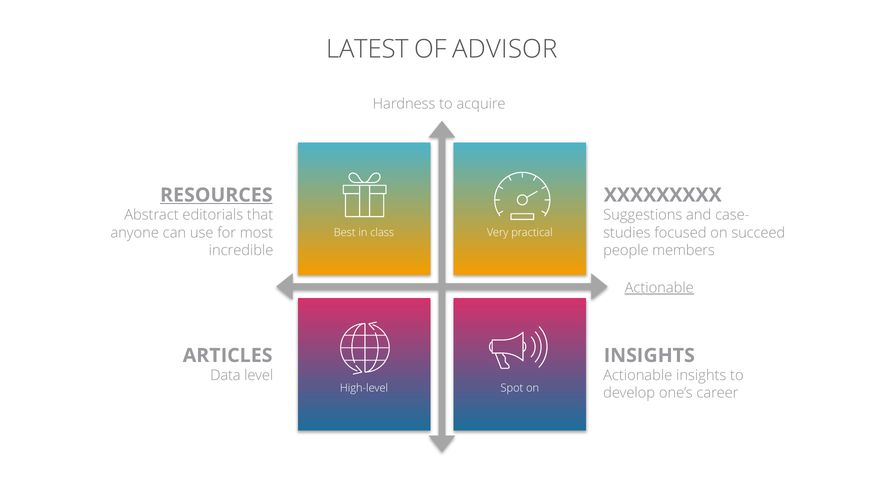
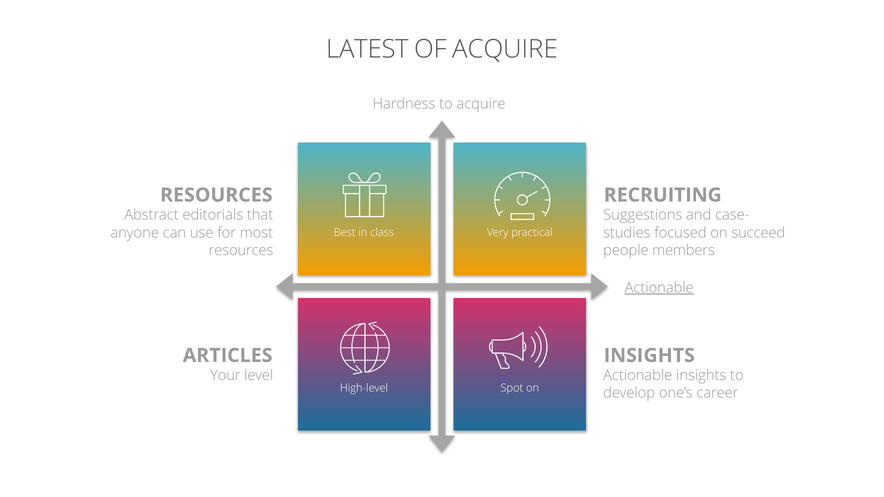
OF ADVISOR: ADVISOR -> ACQUIRE (505, 49)
RESOURCES underline: present -> none (216, 195)
XXXXXXXXX: XXXXXXXXX -> RECRUITING (663, 195)
incredible: incredible -> resources (241, 250)
Data: Data -> Your (225, 376)
